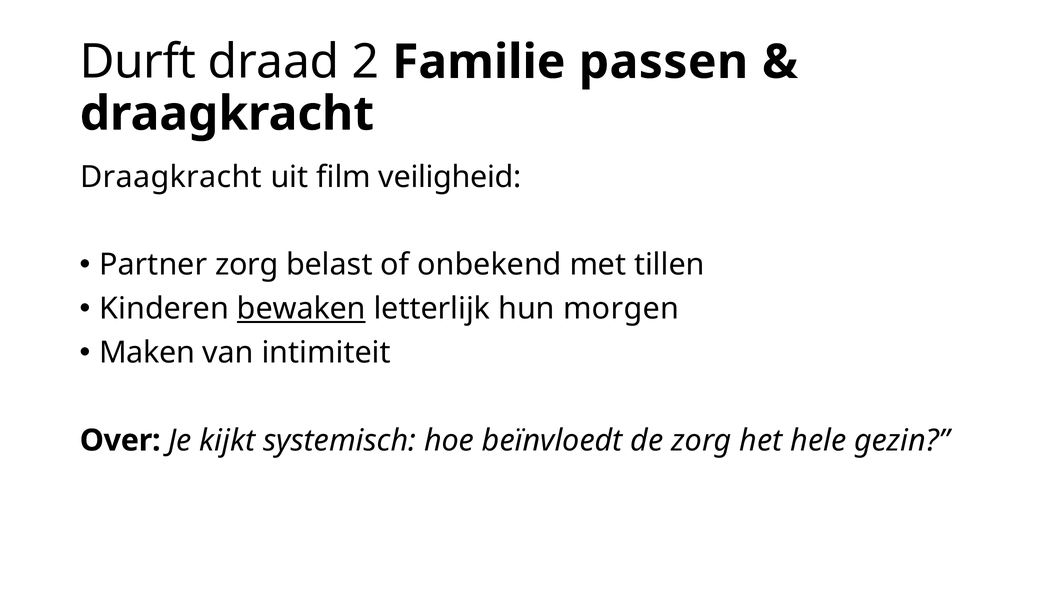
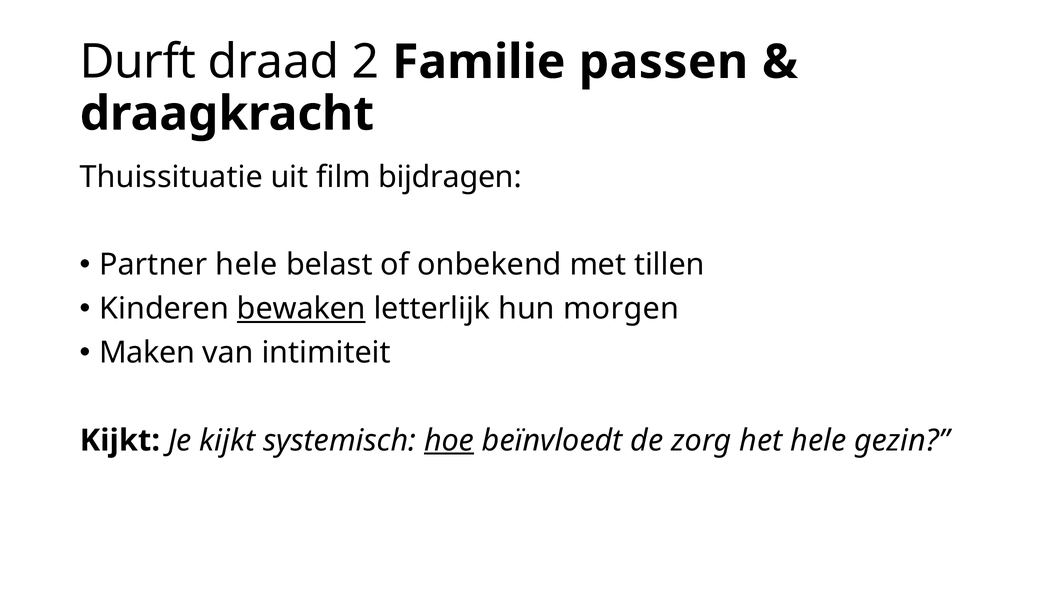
Draagkracht: Draagkracht -> Thuissituatie (171, 177)
veiligheid: veiligheid -> bijdragen (450, 177)
Partner zorg: zorg -> hele (246, 265)
Over: Over -> Kijkt (120, 440)
hoe underline: none -> present (449, 440)
